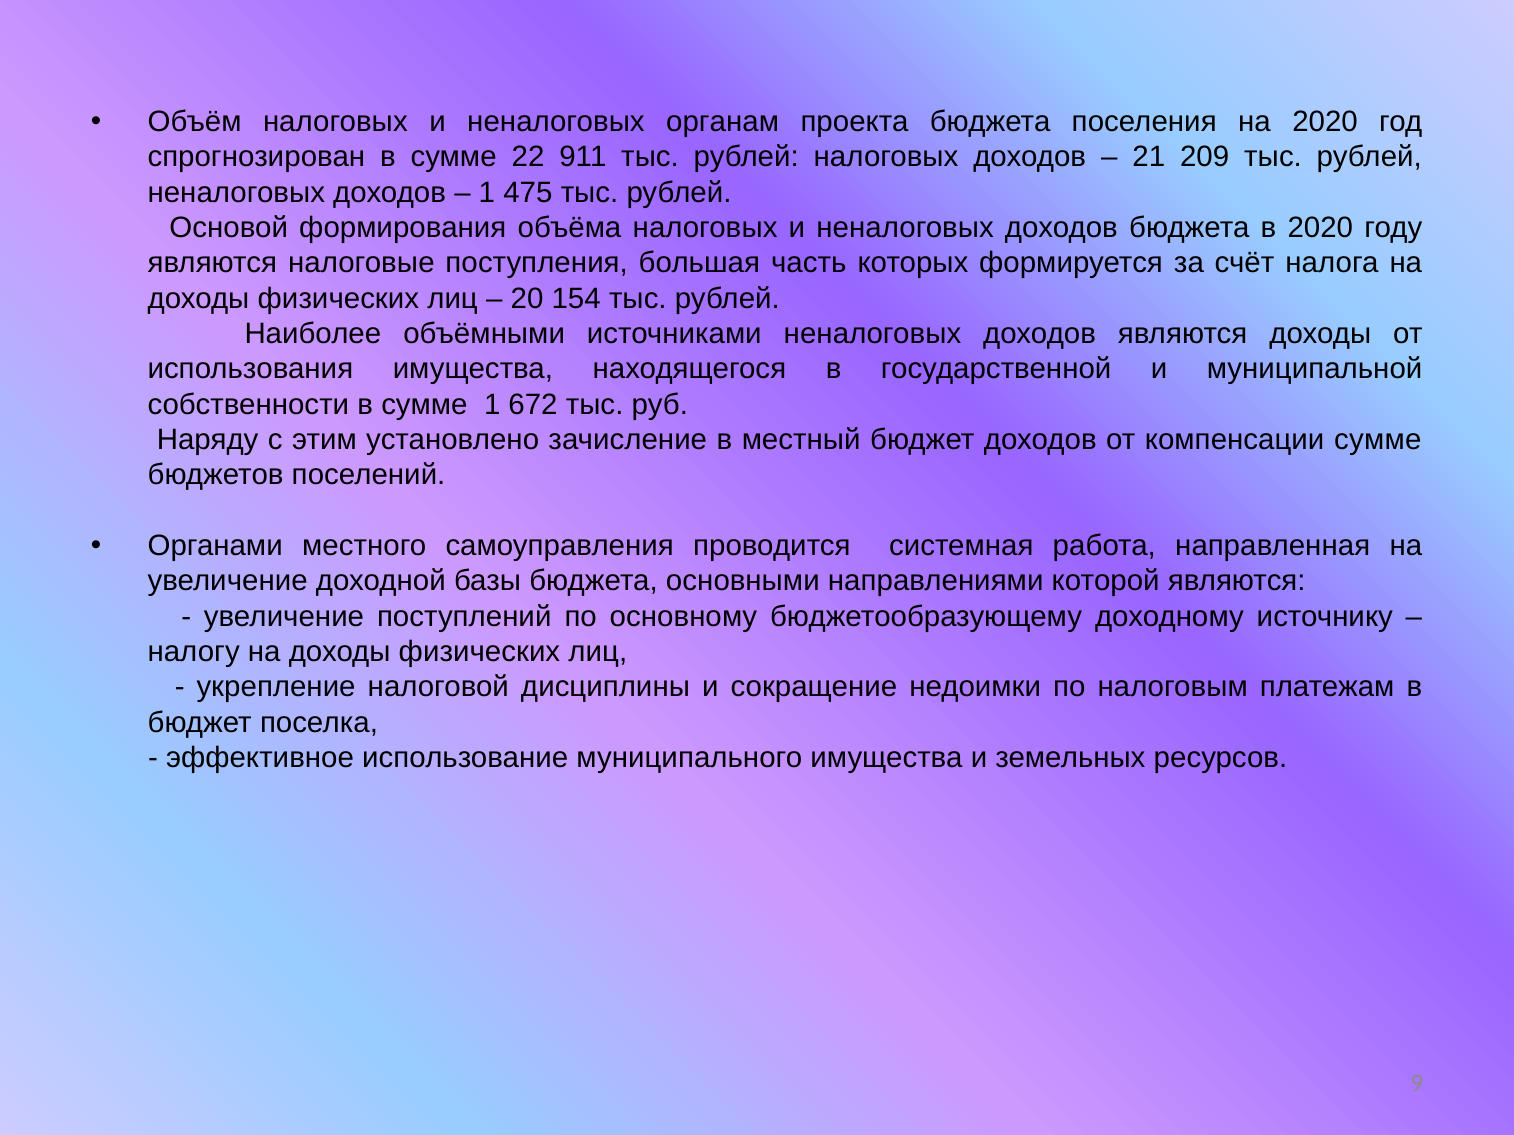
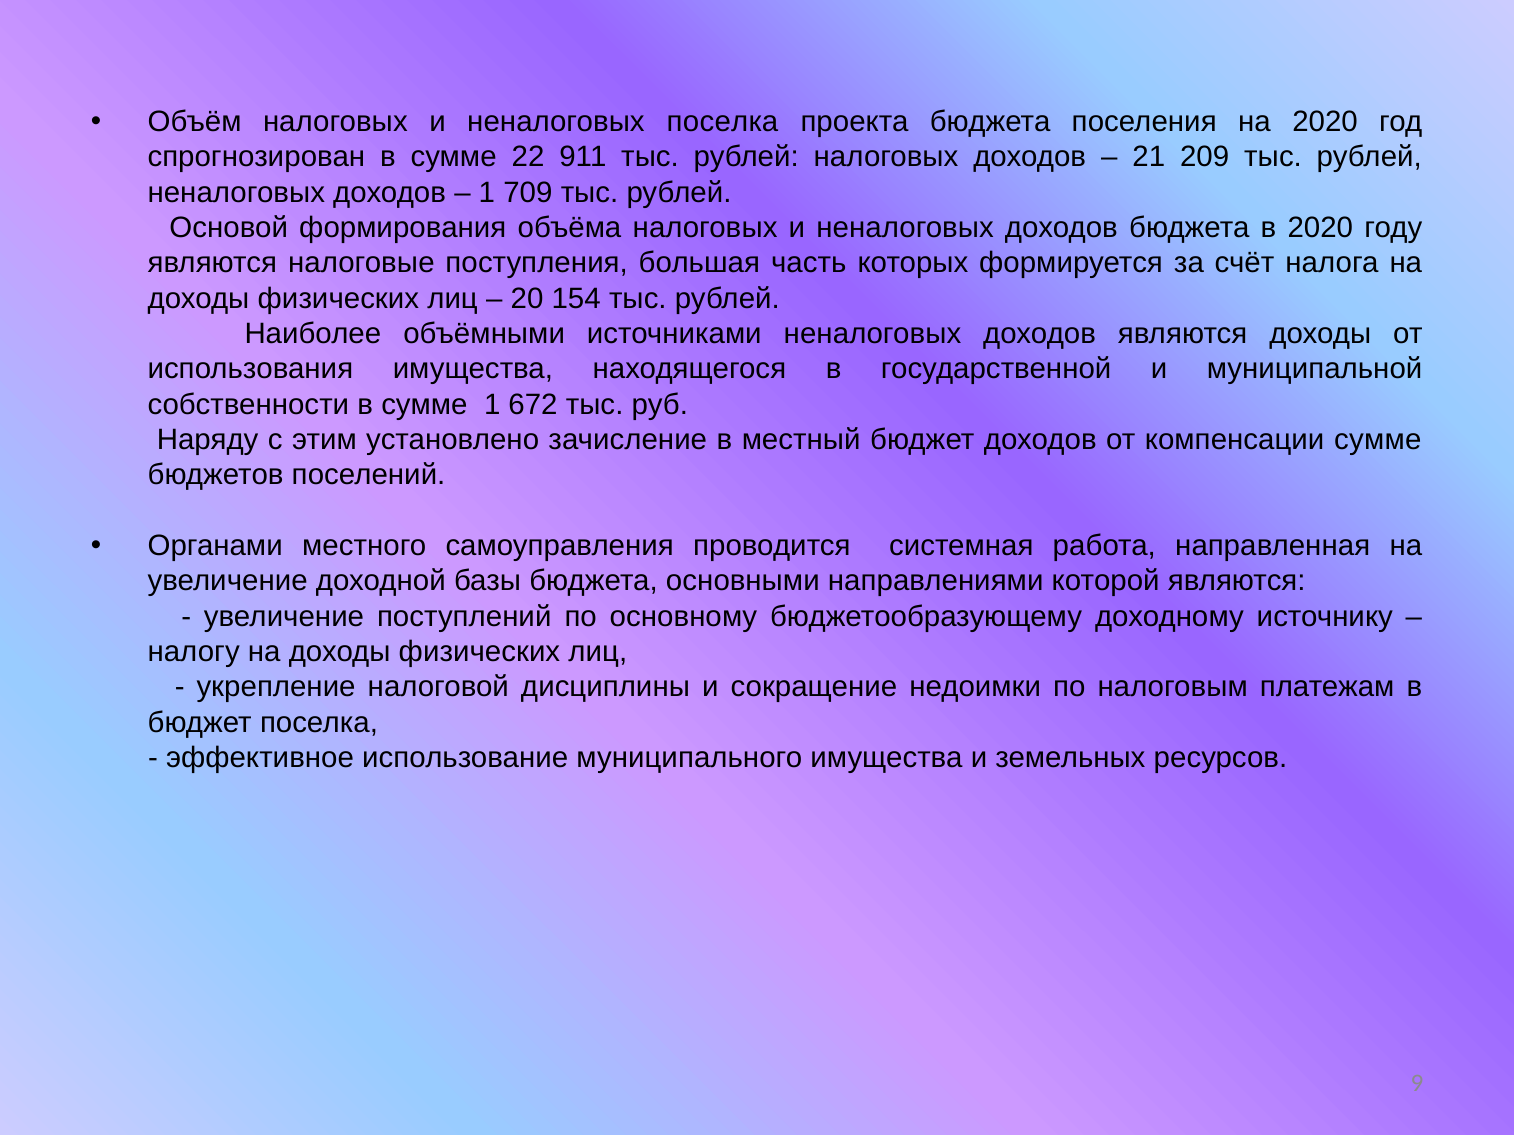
неналоговых органам: органам -> поселка (722, 122)
475: 475 -> 709 (528, 193)
